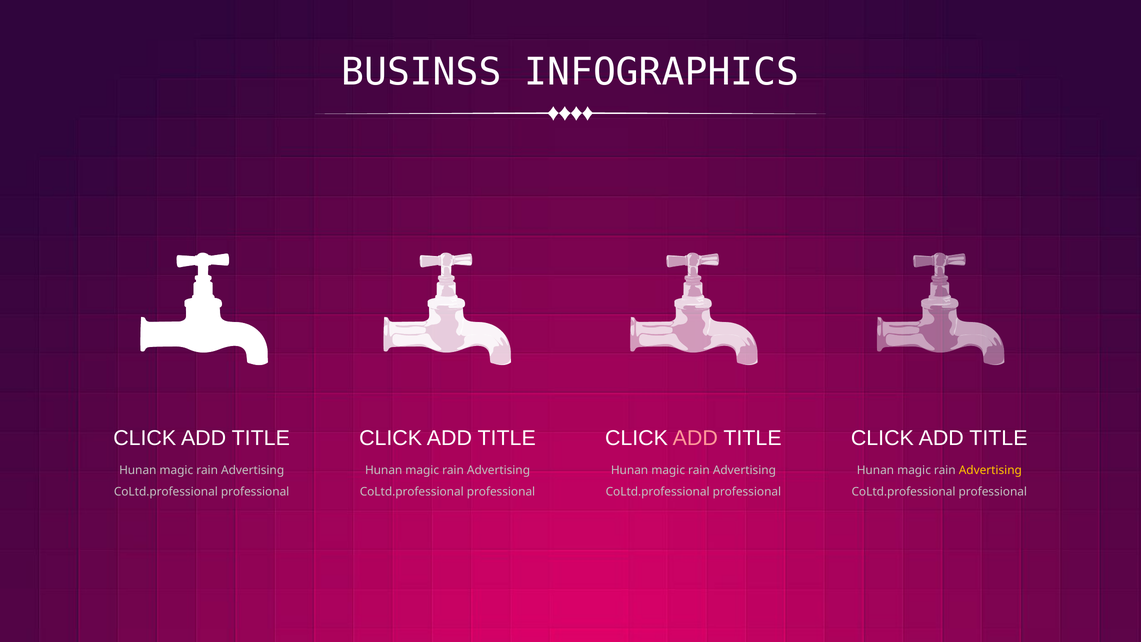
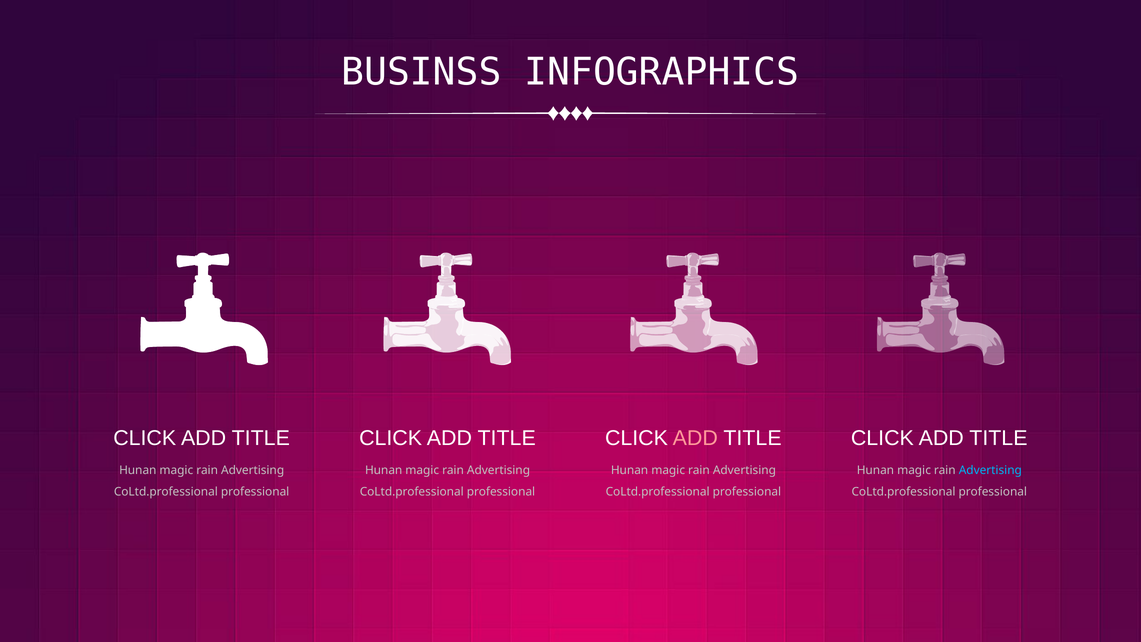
Advertising colour: yellow -> light blue (990, 470)
